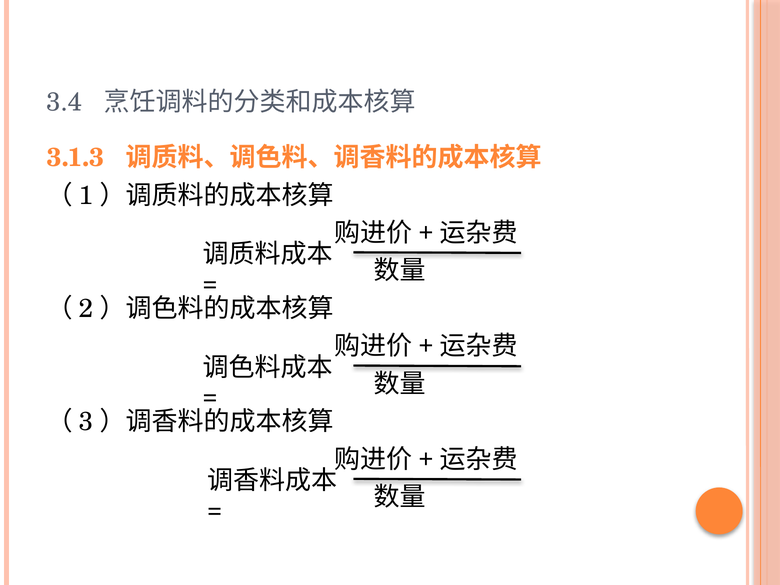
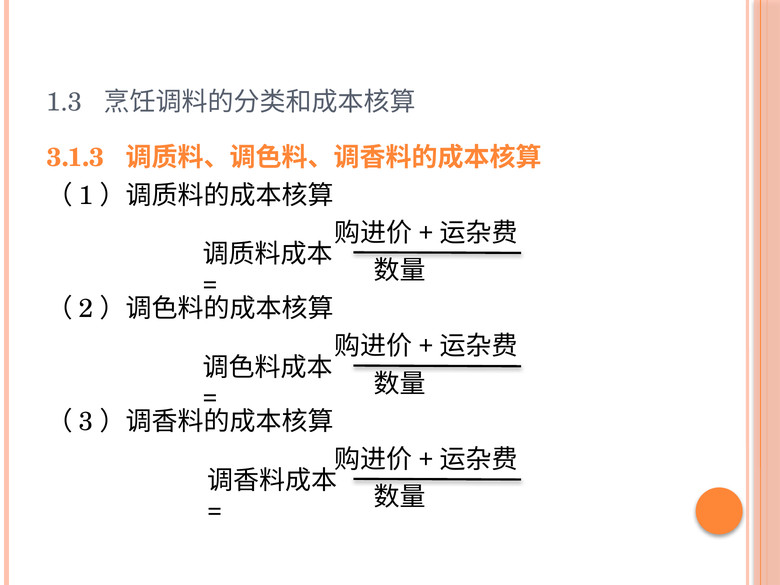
3.4: 3.4 -> 1.3 (64, 102)
